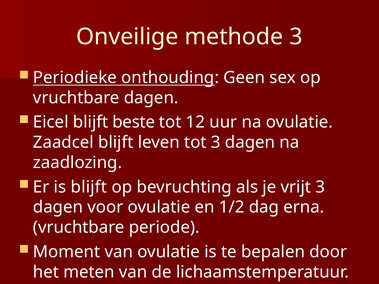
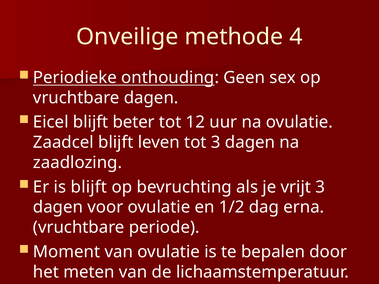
methode 3: 3 -> 4 (296, 37)
beste: beste -> beter (134, 122)
